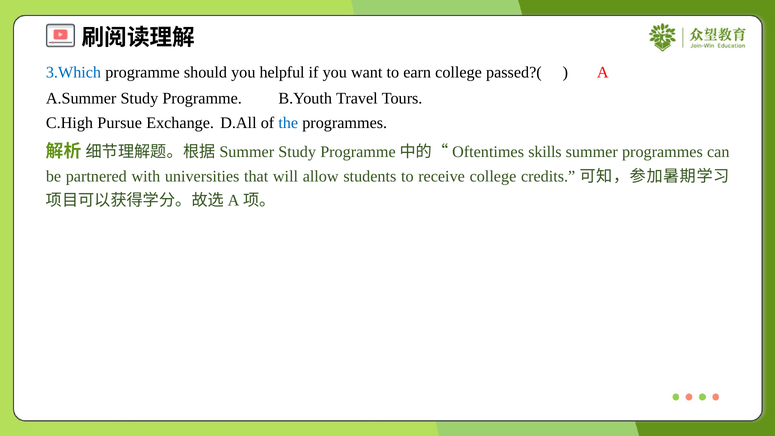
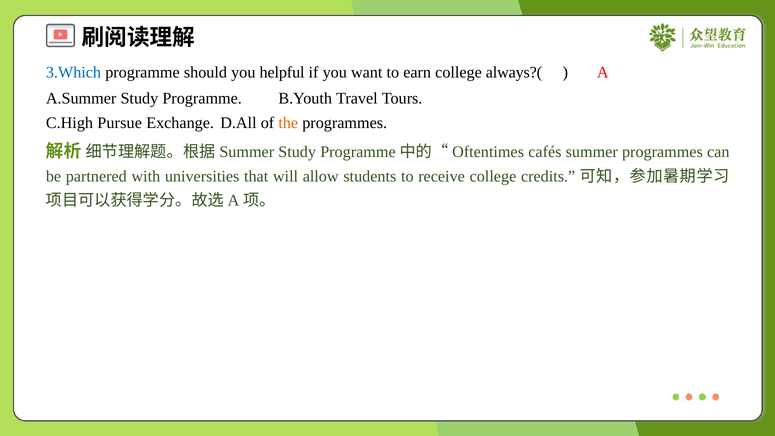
passed?(: passed?( -> always?( (514, 73)
the colour: blue -> orange (288, 123)
skills: skills -> cafés (545, 152)
